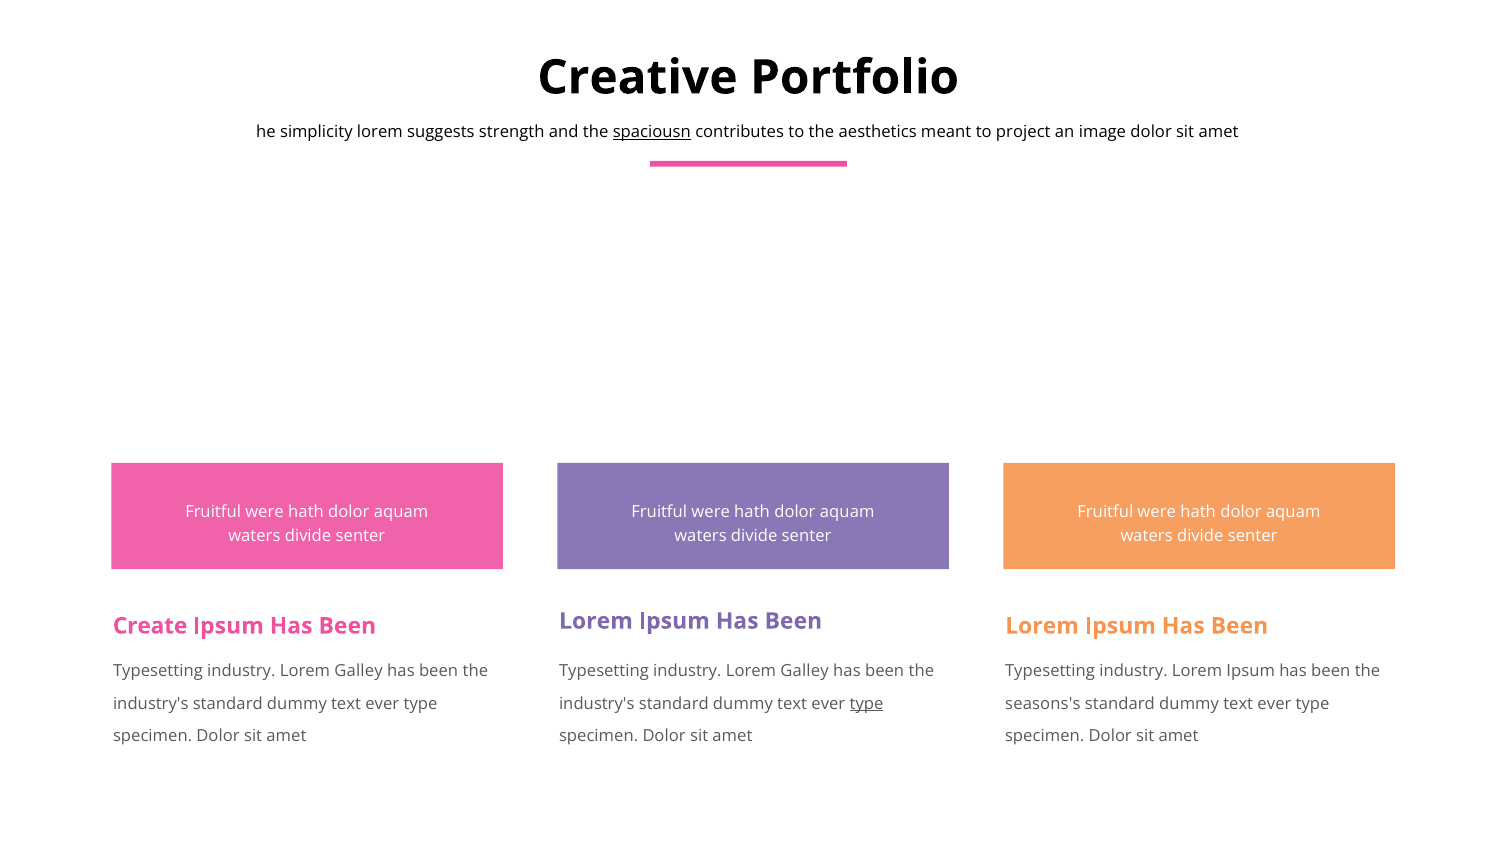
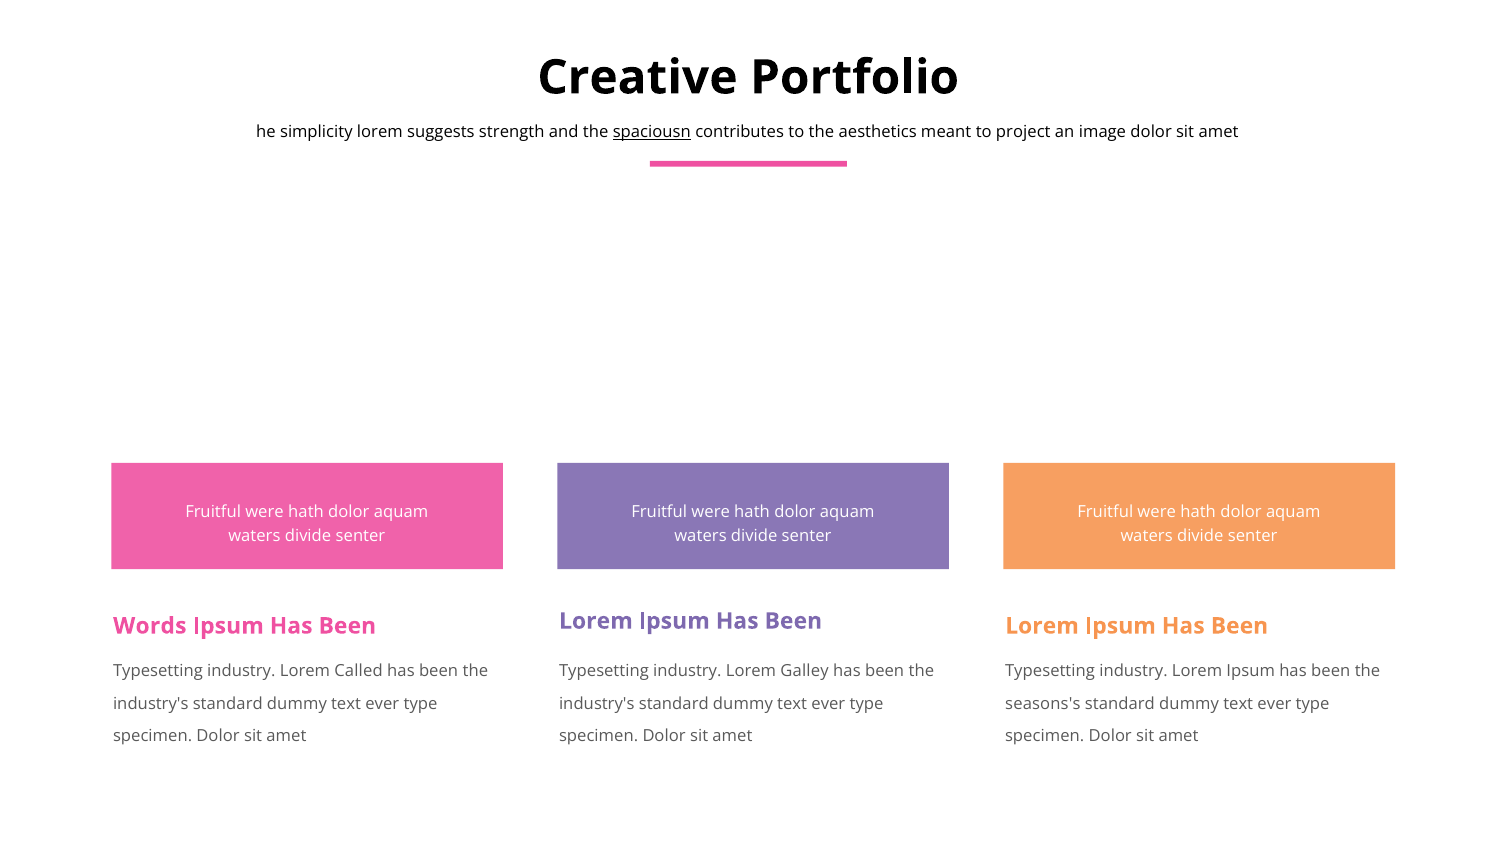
Create: Create -> Words (150, 626)
Galley: Galley -> Called (359, 671)
type underline: present -> none (867, 704)
